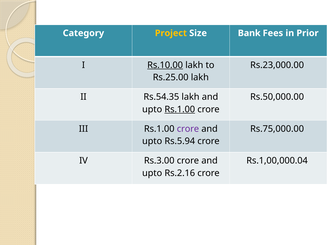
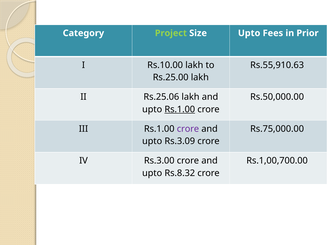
Project colour: yellow -> light green (171, 33)
Size Bank: Bank -> Upto (249, 33)
Rs.10.00 underline: present -> none (165, 65)
Rs.23,000.00: Rs.23,000.00 -> Rs.55,910.63 (277, 65)
Rs.54.35: Rs.54.35 -> Rs.25.06 (161, 97)
Rs.5.94: Rs.5.94 -> Rs.3.09 (180, 141)
Rs.1,00,000.04: Rs.1,00,000.04 -> Rs.1,00,700.00 (277, 161)
Rs.2.16: Rs.2.16 -> Rs.8.32 (180, 173)
